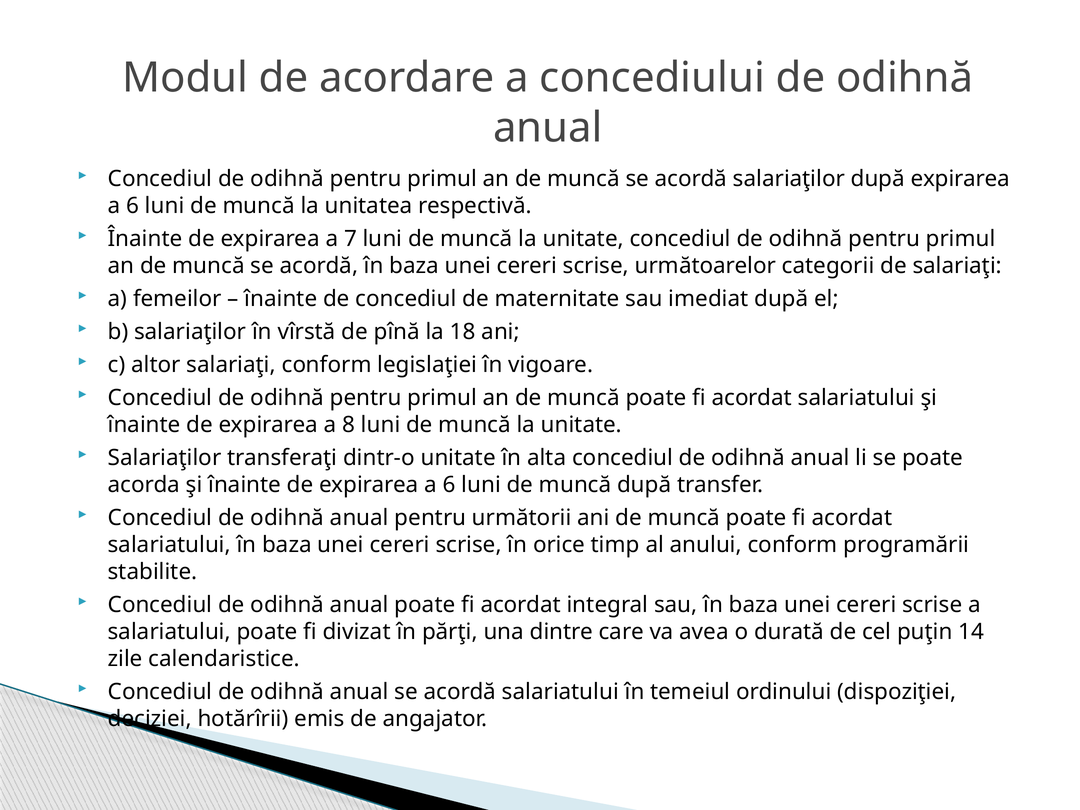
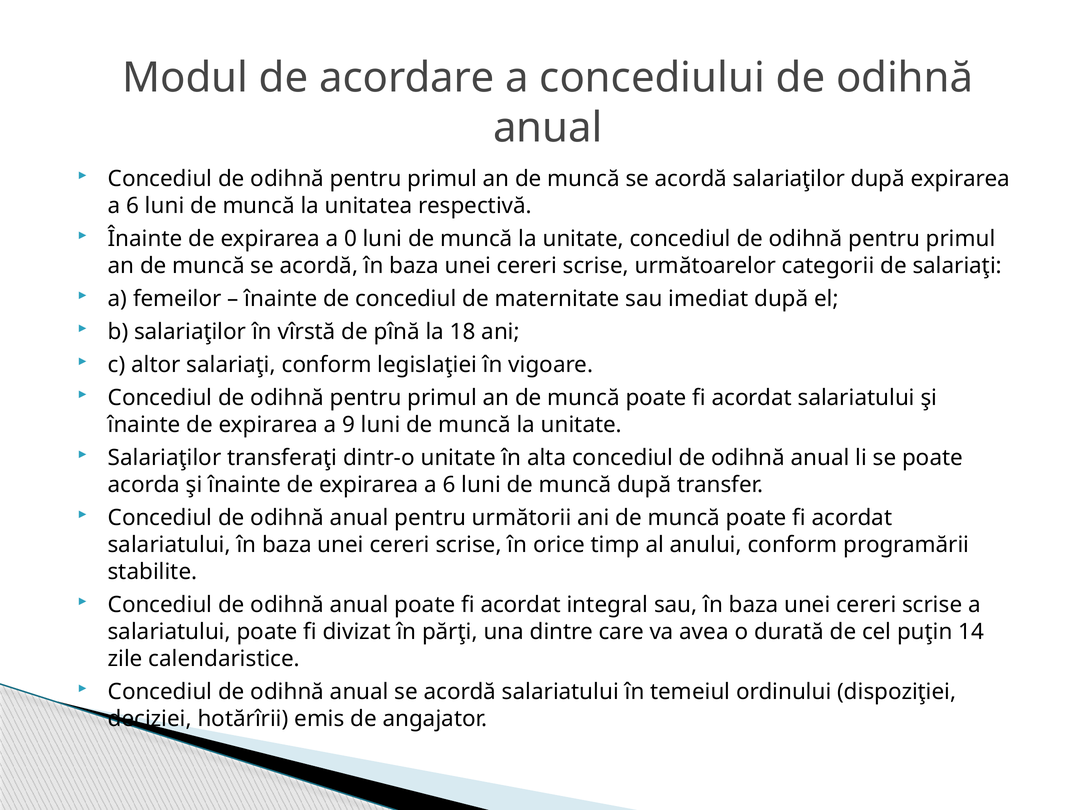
7: 7 -> 0 (351, 239)
8: 8 -> 9 (349, 425)
